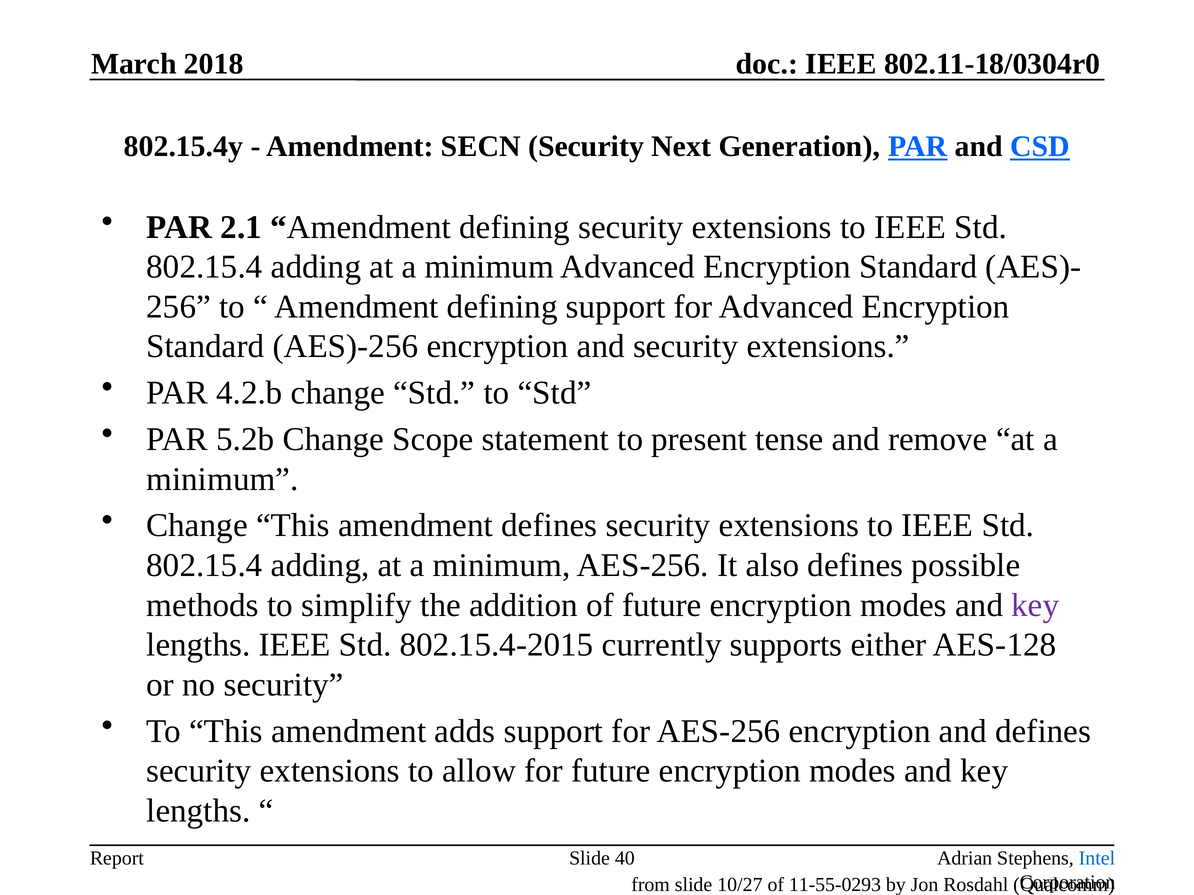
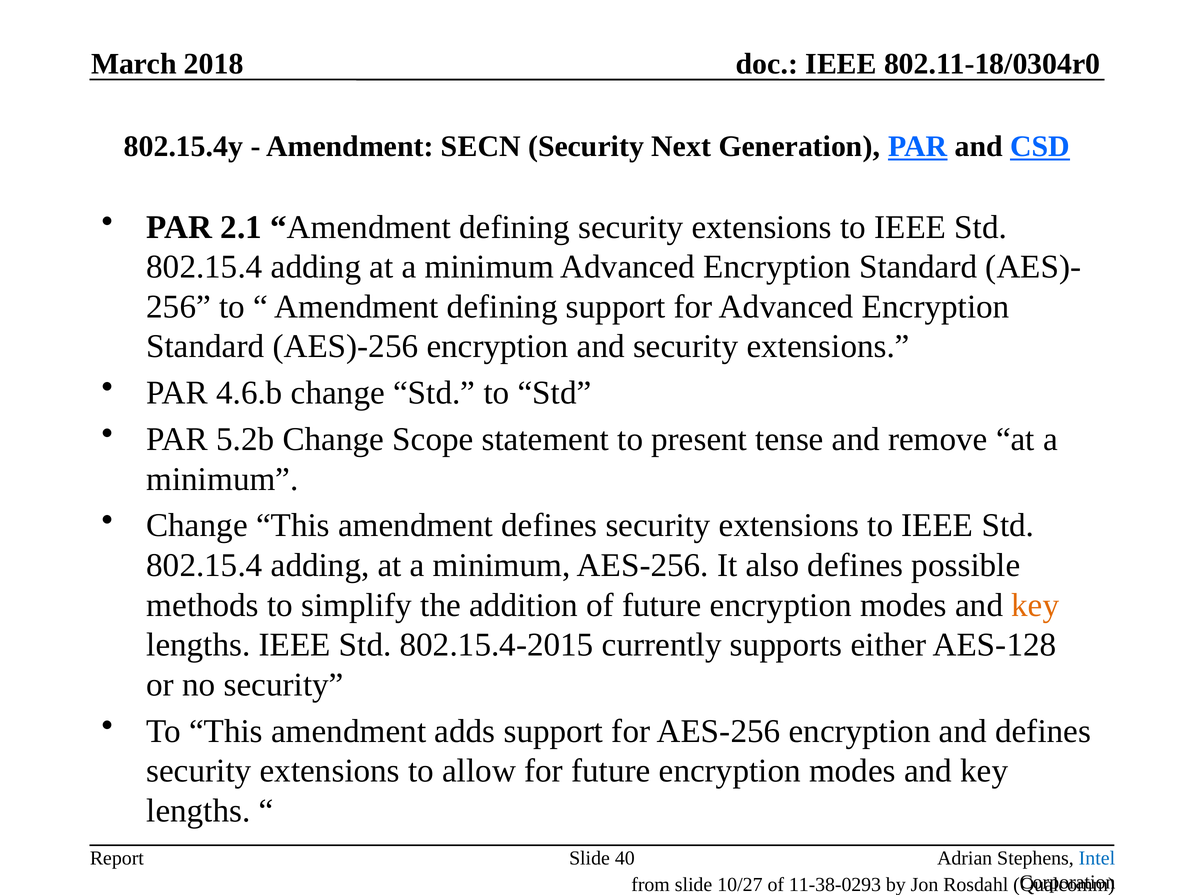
4.2.b: 4.2.b -> 4.6.b (249, 393)
key colour: purple -> orange (1035, 605)
11-55-0293: 11-55-0293 -> 11-38-0293 (835, 885)
